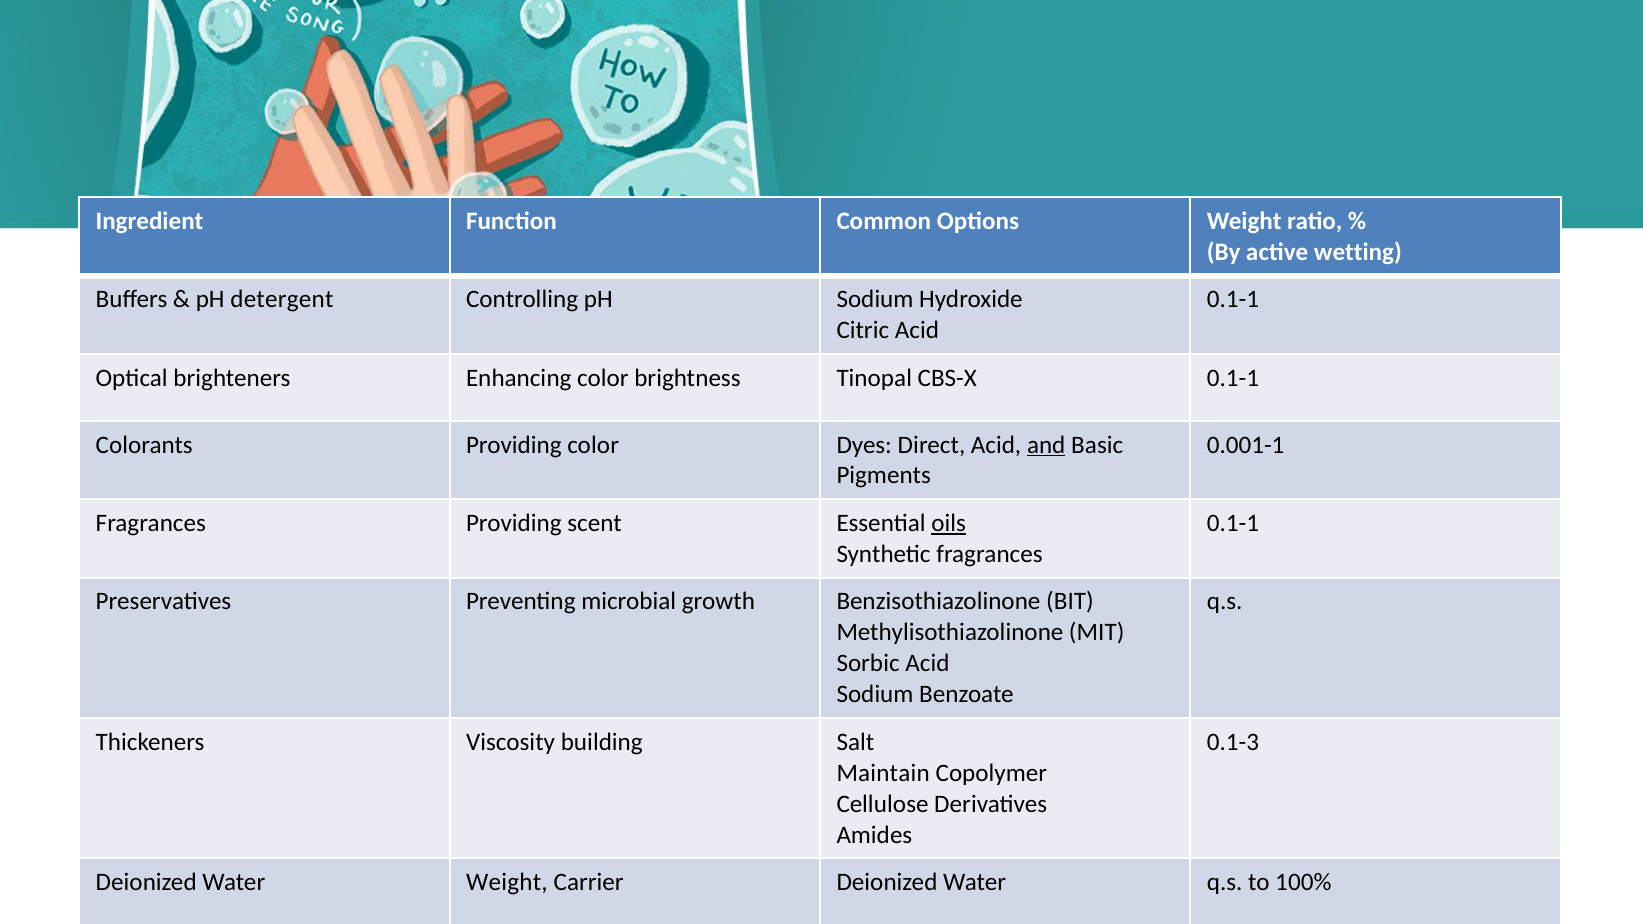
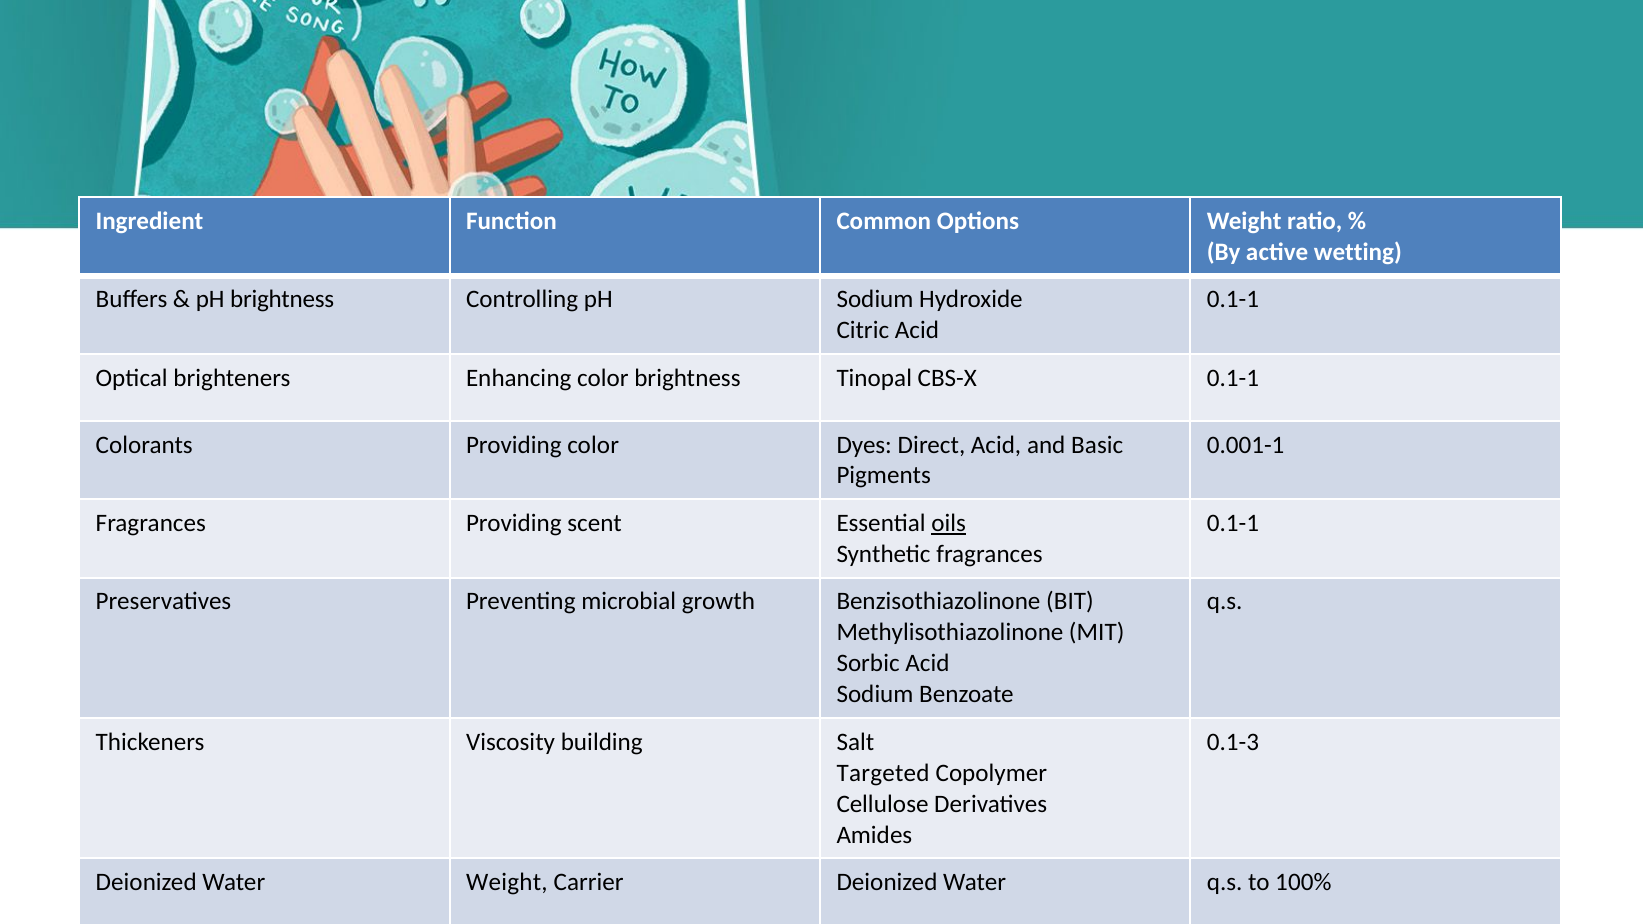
pH detergent: detergent -> brightness (282, 300)
and underline: present -> none (1046, 445)
Maintain: Maintain -> Targeted (883, 773)
